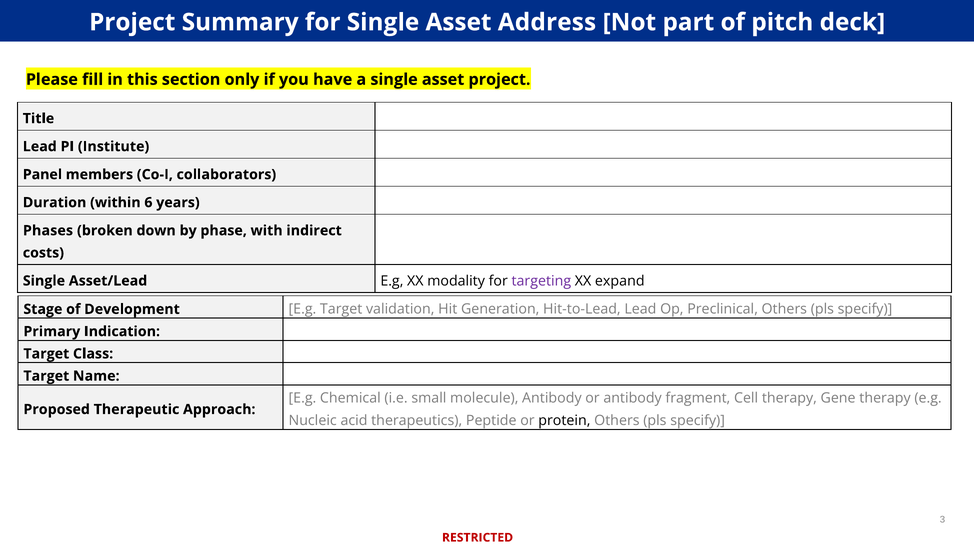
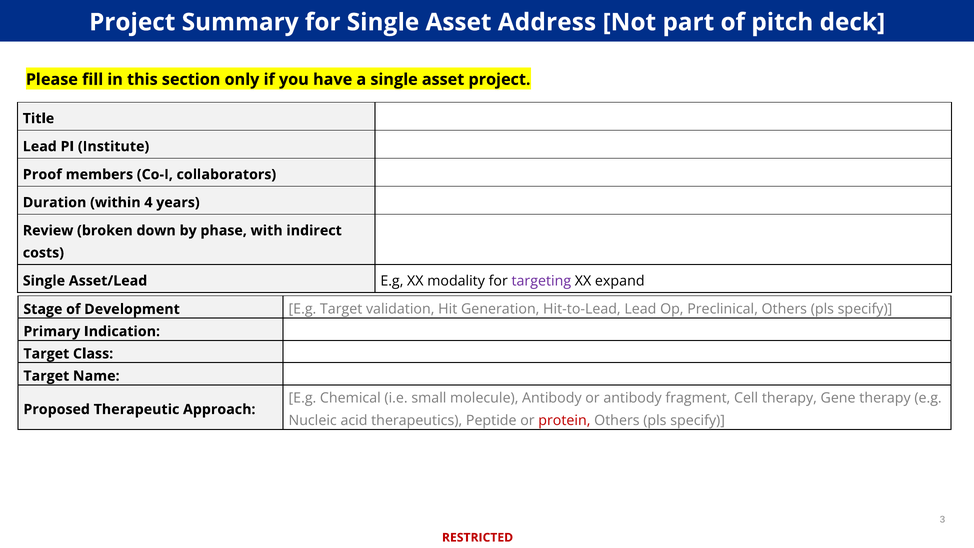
Panel: Panel -> Proof (42, 174)
6: 6 -> 4 (148, 202)
Phases: Phases -> Review (48, 231)
protein colour: black -> red (564, 420)
